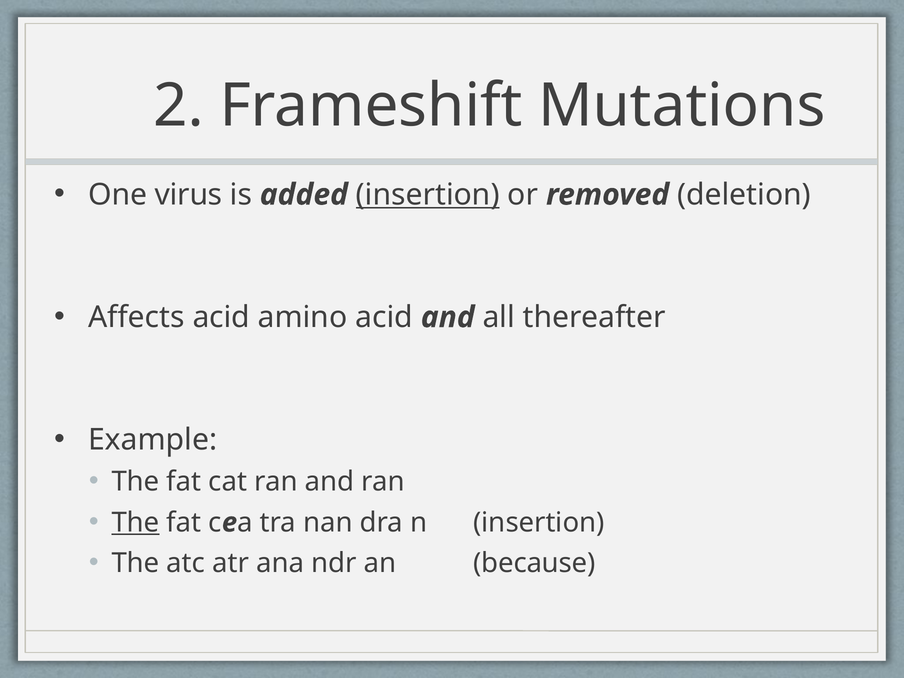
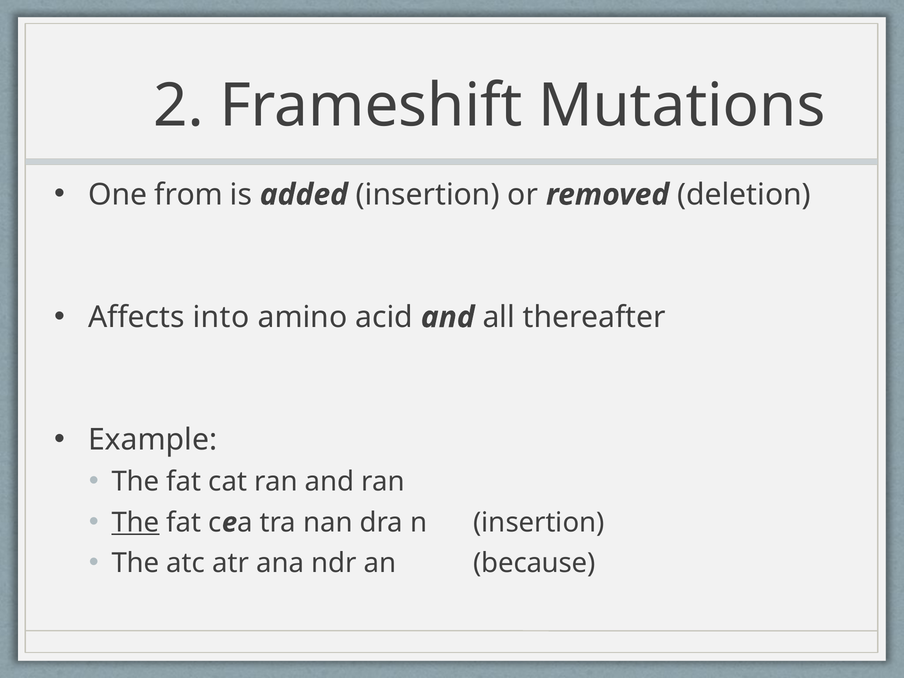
virus: virus -> from (189, 195)
insertion underline: present -> none (428, 195)
Affects acid: acid -> into (221, 317)
